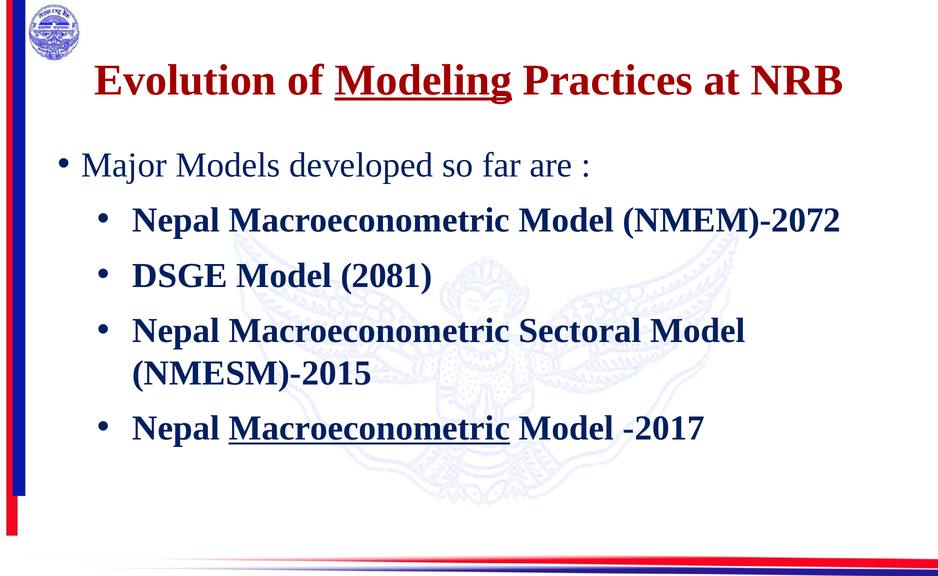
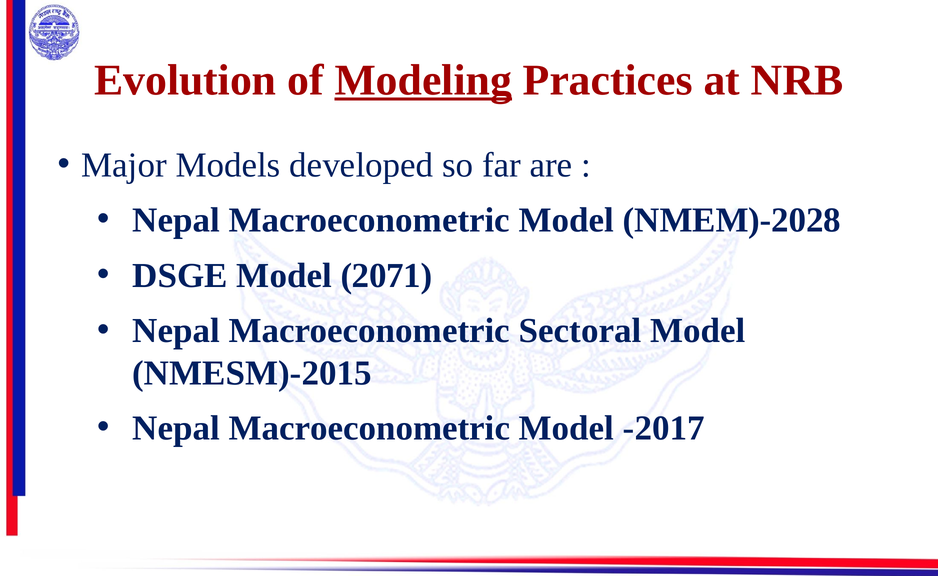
NMEM)-2072: NMEM)-2072 -> NMEM)-2028 (732, 220)
2081: 2081 -> 2071 (386, 275)
Macroeconometric underline: present -> none (369, 428)
